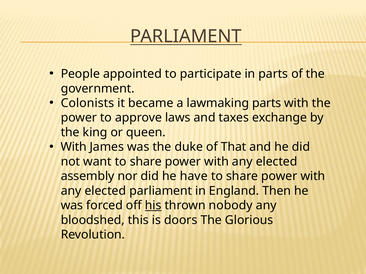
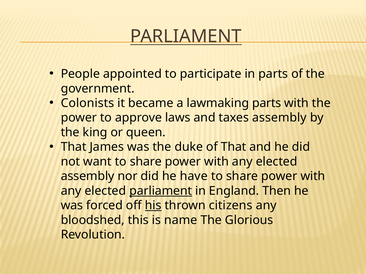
taxes exchange: exchange -> assembly (279, 118)
With: With -> That (74, 147)
parliament underline: none -> present (161, 191)
nobody: nobody -> citizens (231, 206)
doors: doors -> name (181, 220)
